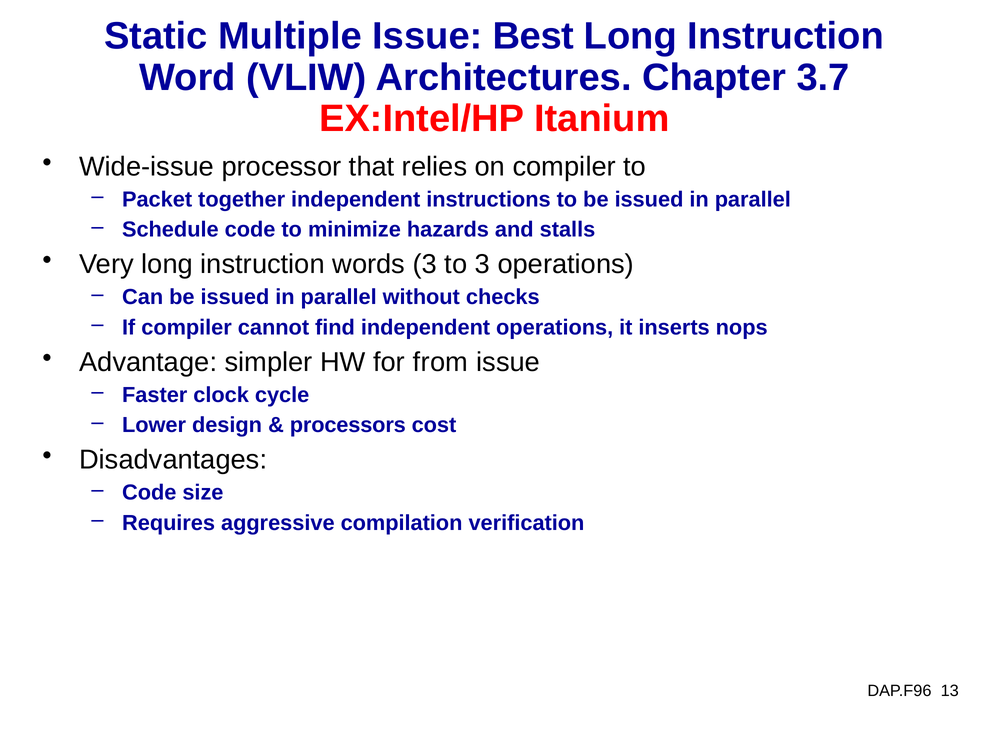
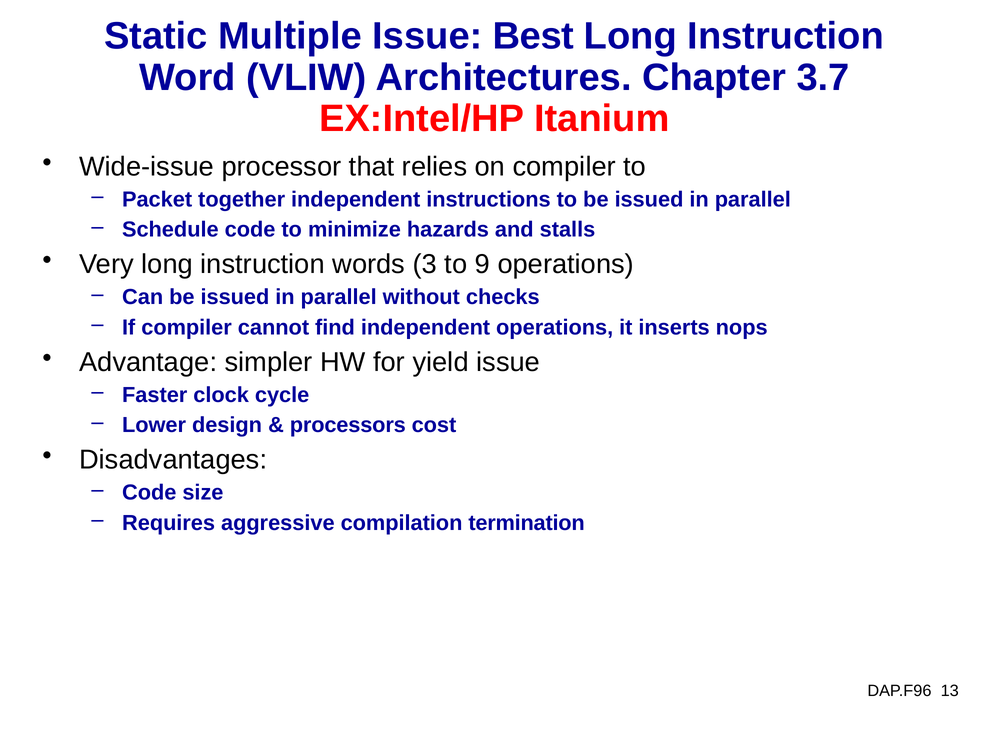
to 3: 3 -> 9 (482, 264)
from: from -> yield (441, 362)
verification: verification -> termination (527, 523)
